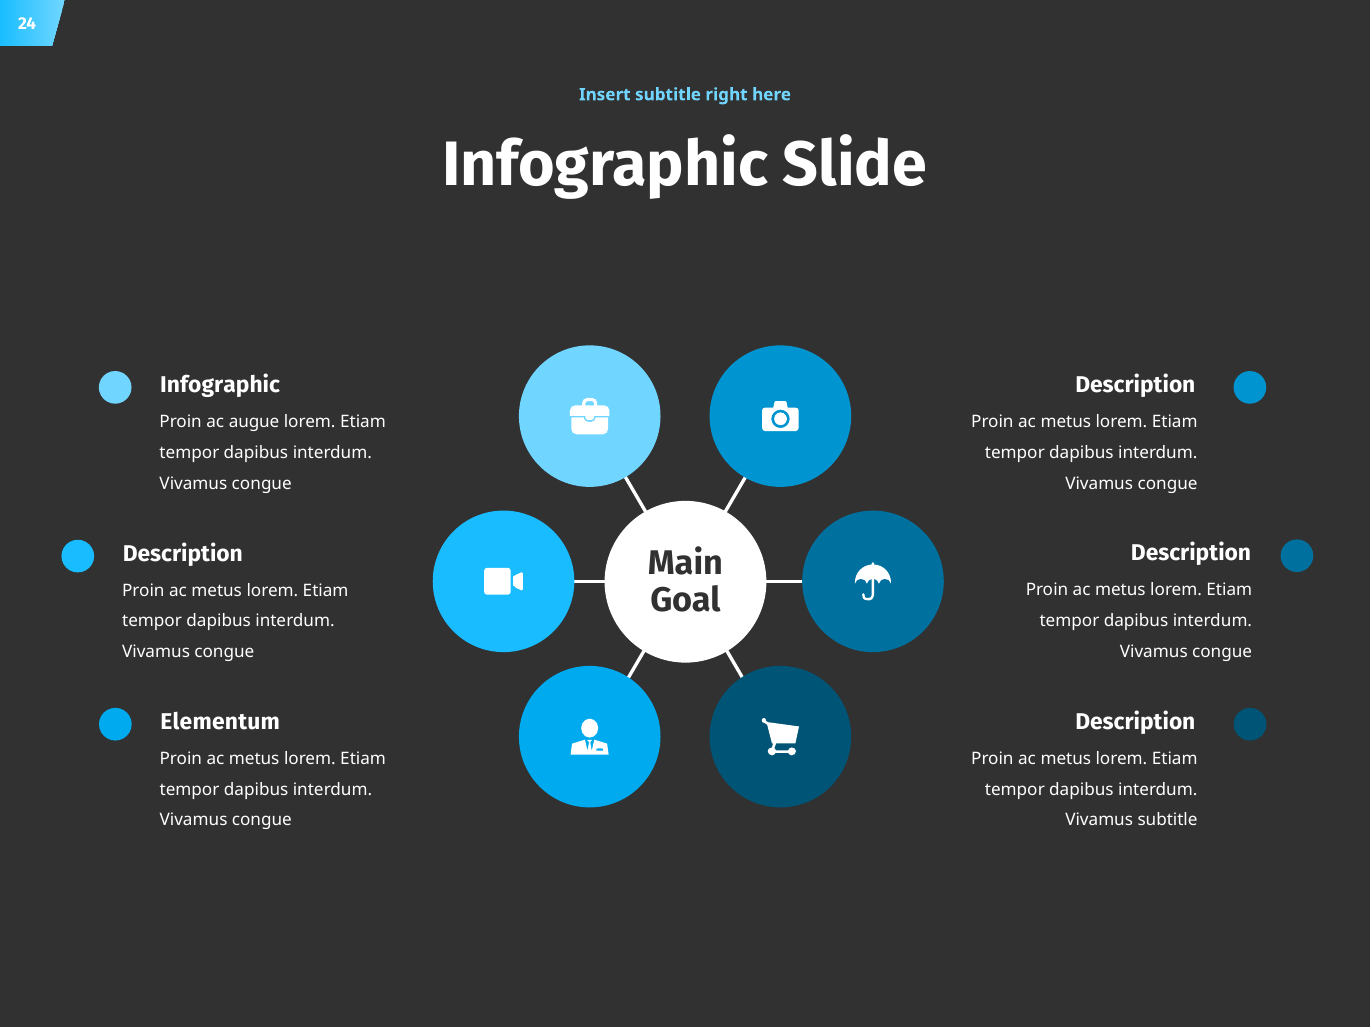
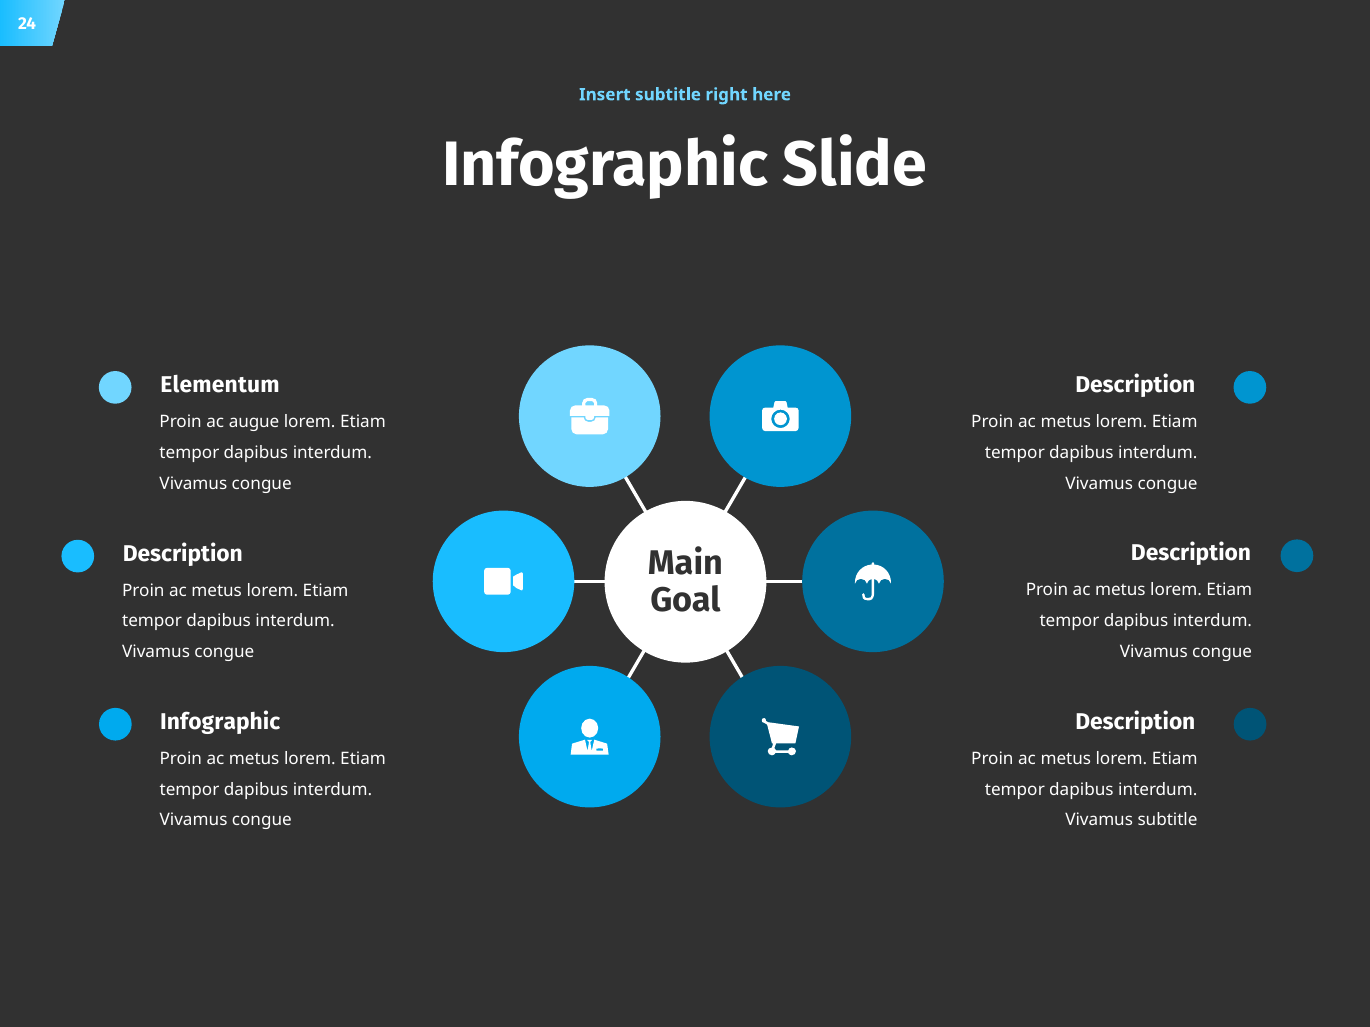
Infographic: Infographic -> Elementum (220, 385)
Elementum: Elementum -> Infographic (220, 722)
